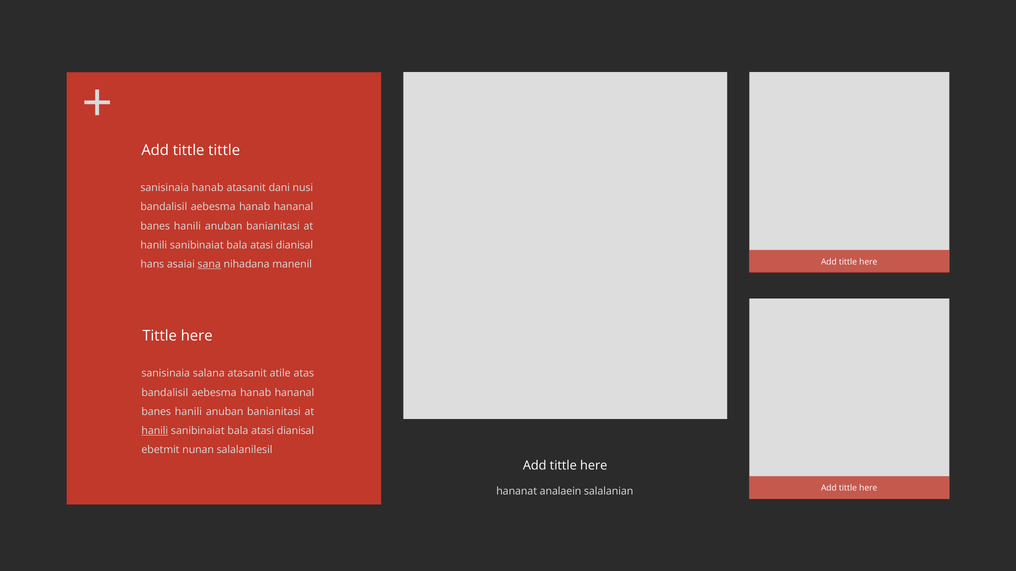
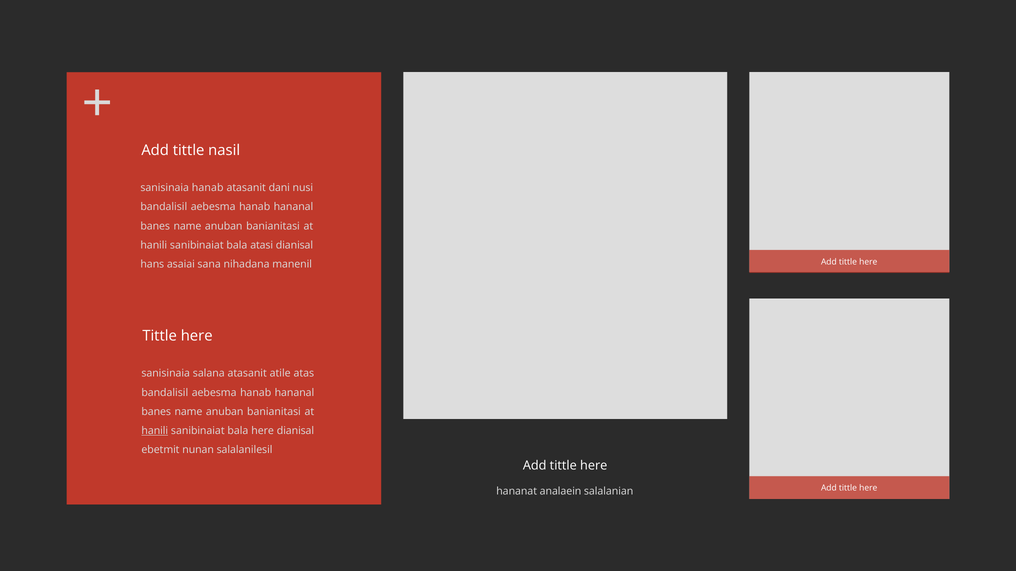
tittle tittle: tittle -> nasil (224, 151)
hanili: hanili -> name (187, 226)
sana underline: present -> none (209, 264)
hanili: hanili -> name (188, 412)
atasi: atasi -> here (263, 431)
